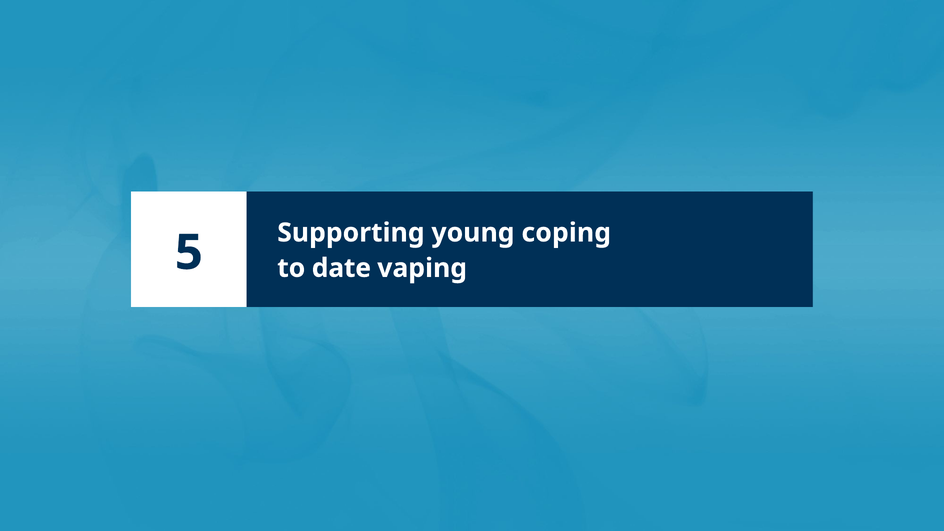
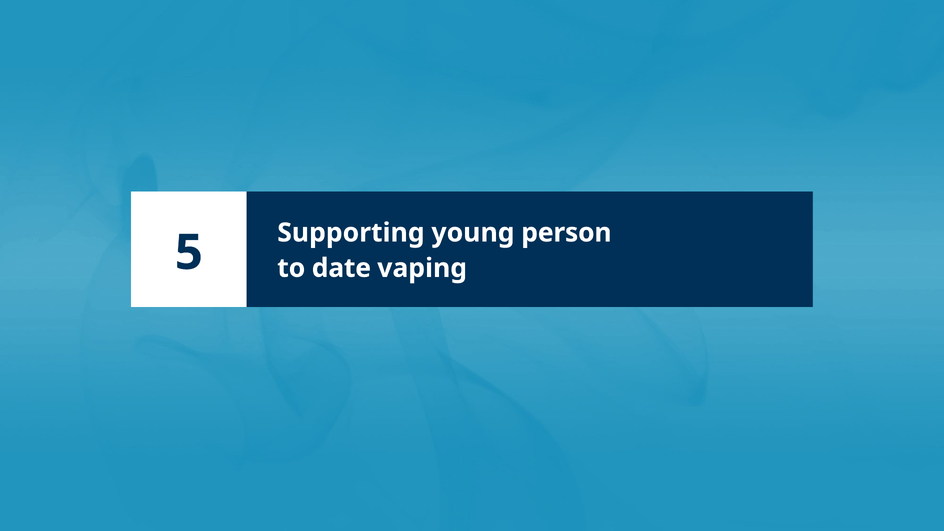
coping: coping -> person (566, 233)
